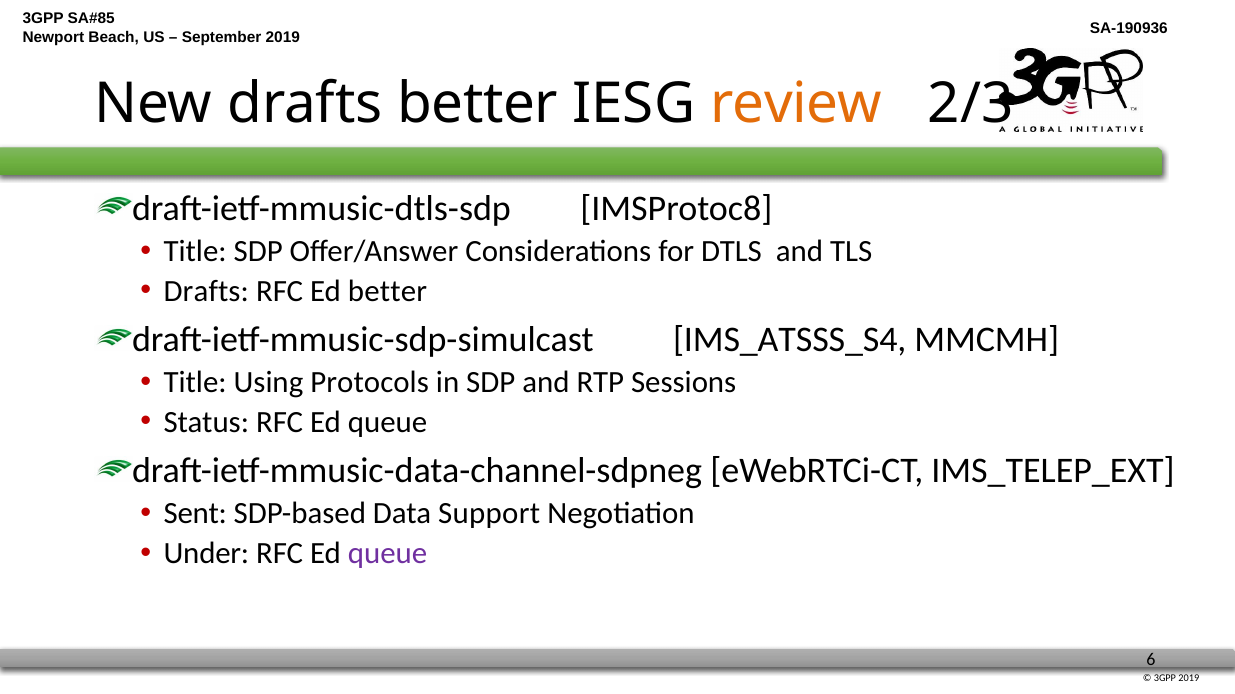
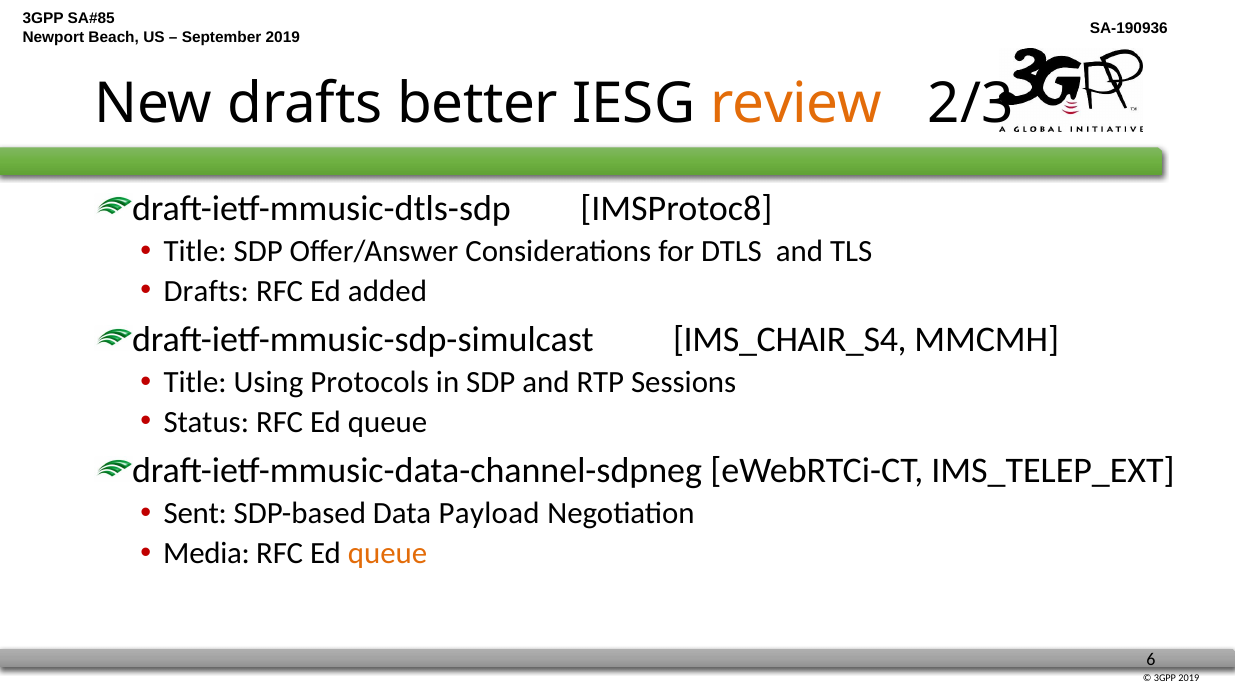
Ed better: better -> added (388, 291)
IMS_ATSSS_S4: IMS_ATSSS_S4 -> IMS_CHAIR_S4 (790, 340)
Support: Support -> Payload (489, 514)
Under: Under -> Media (206, 554)
queue colour: purple -> orange (388, 554)
